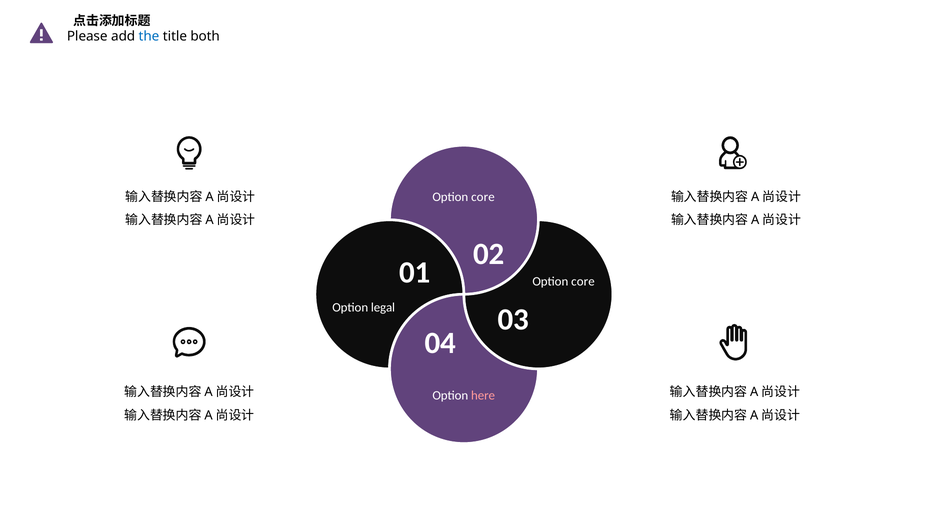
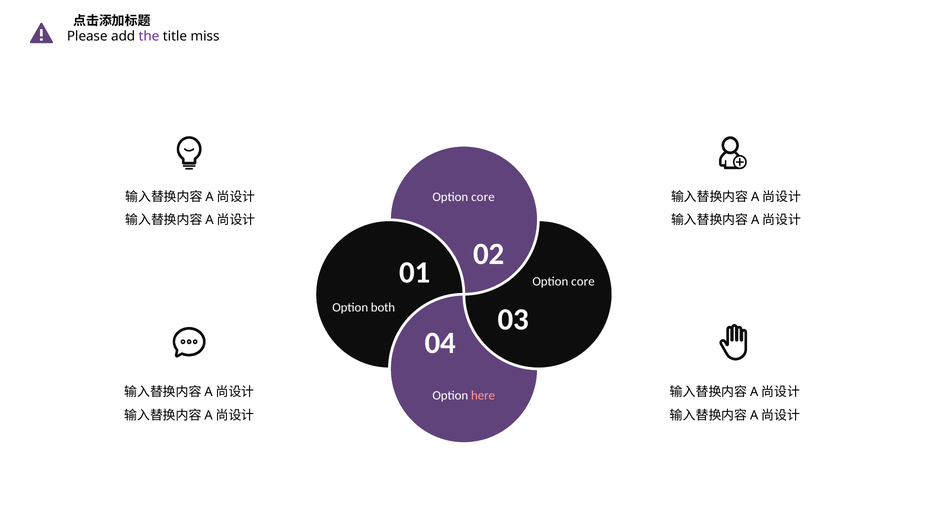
the colour: blue -> purple (149, 36)
both: both -> miss (205, 36)
legal: legal -> both (383, 308)
